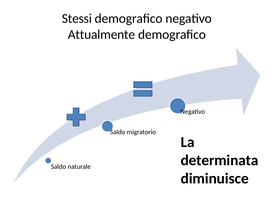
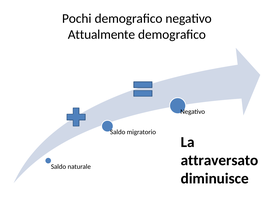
Stessi: Stessi -> Pochi (77, 19)
determinata: determinata -> attraversato (219, 161)
